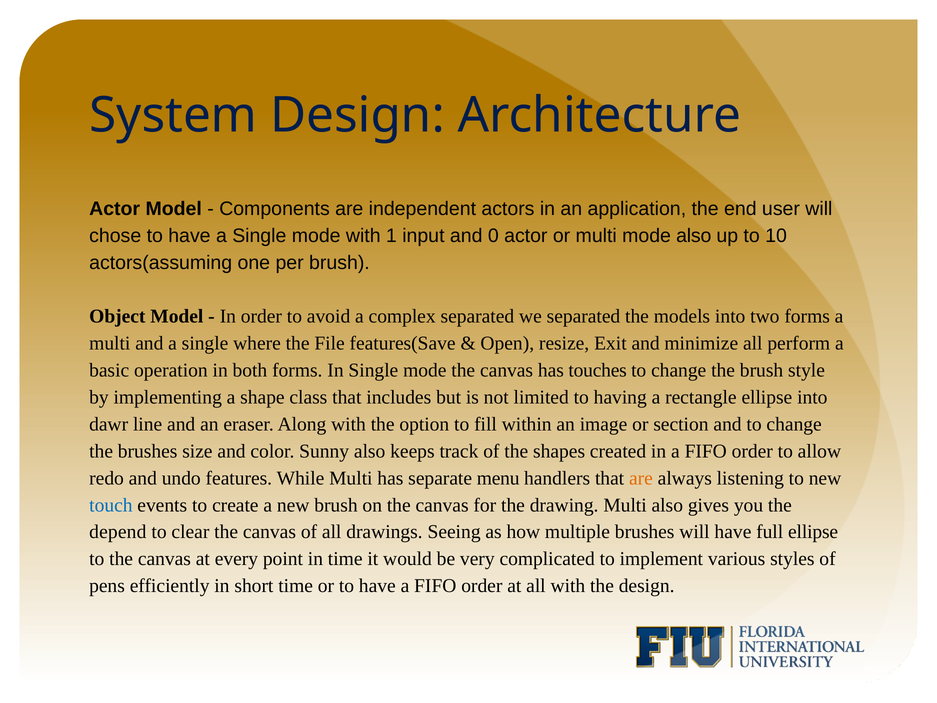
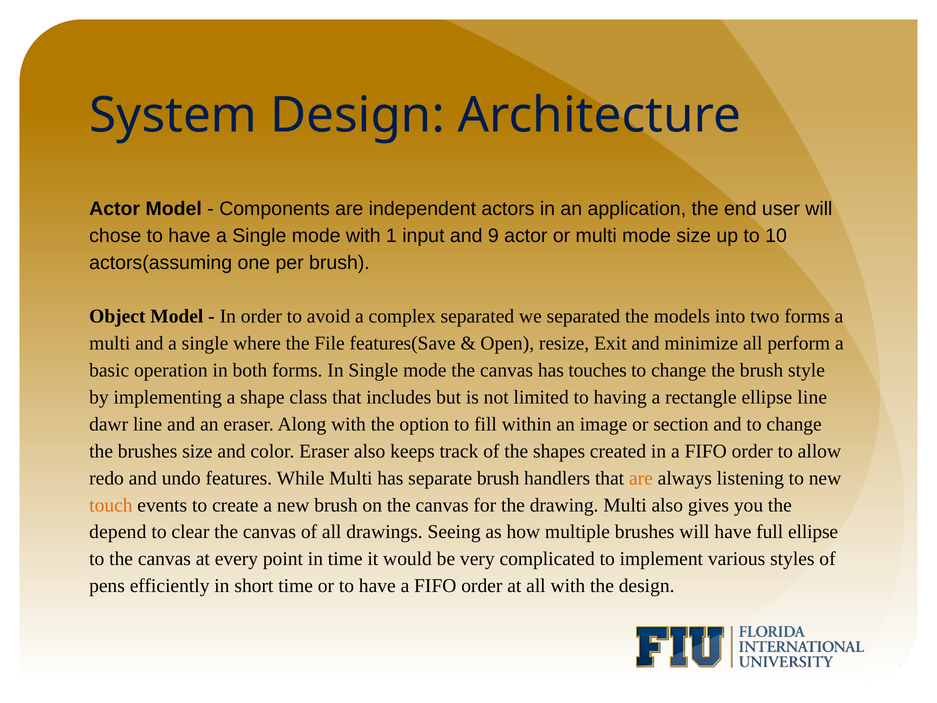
0: 0 -> 9 (493, 236)
mode also: also -> size (694, 236)
ellipse into: into -> line (812, 397)
color Sunny: Sunny -> Eraser (324, 451)
separate menu: menu -> brush (498, 478)
touch colour: blue -> orange (111, 505)
